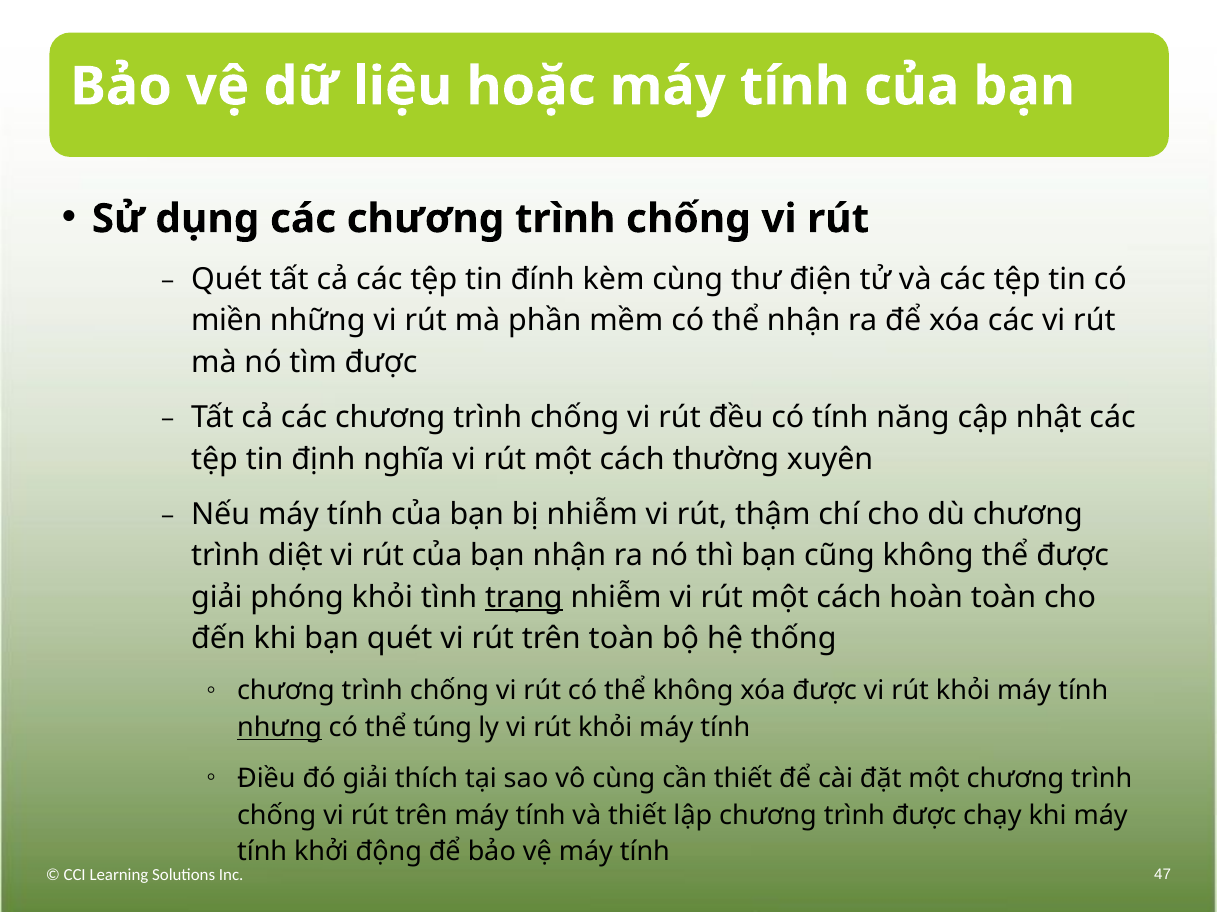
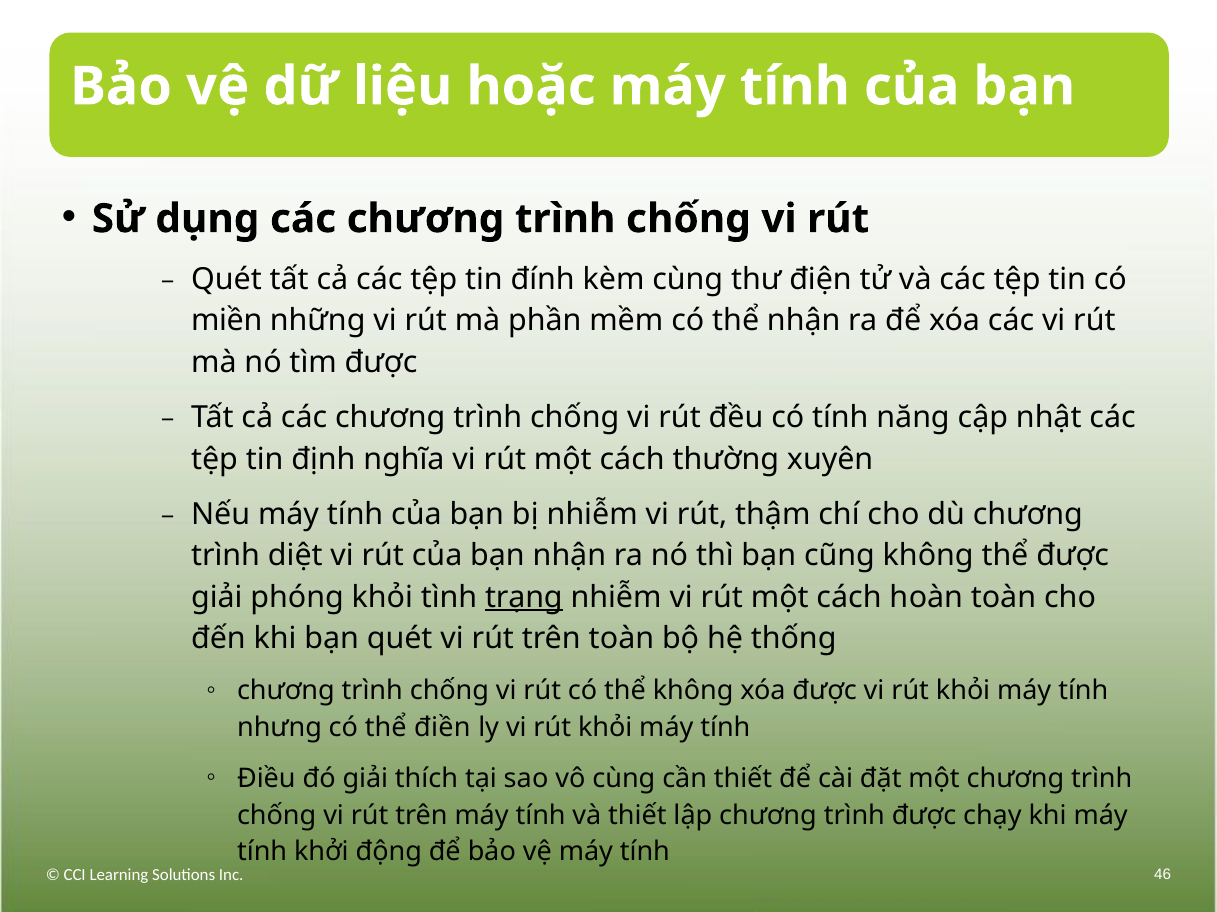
nhưng underline: present -> none (280, 728)
túng: túng -> điền (442, 728)
47: 47 -> 46 (1163, 876)
